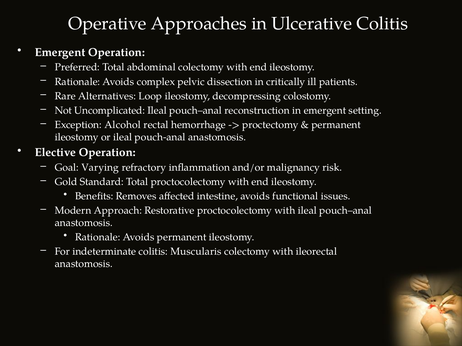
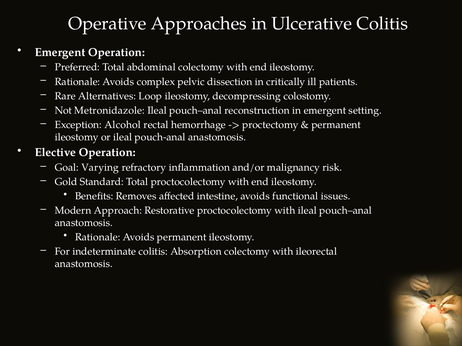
Uncomplicated: Uncomplicated -> Metronidazole (110, 110)
Muscularis: Muscularis -> Absorption (196, 252)
